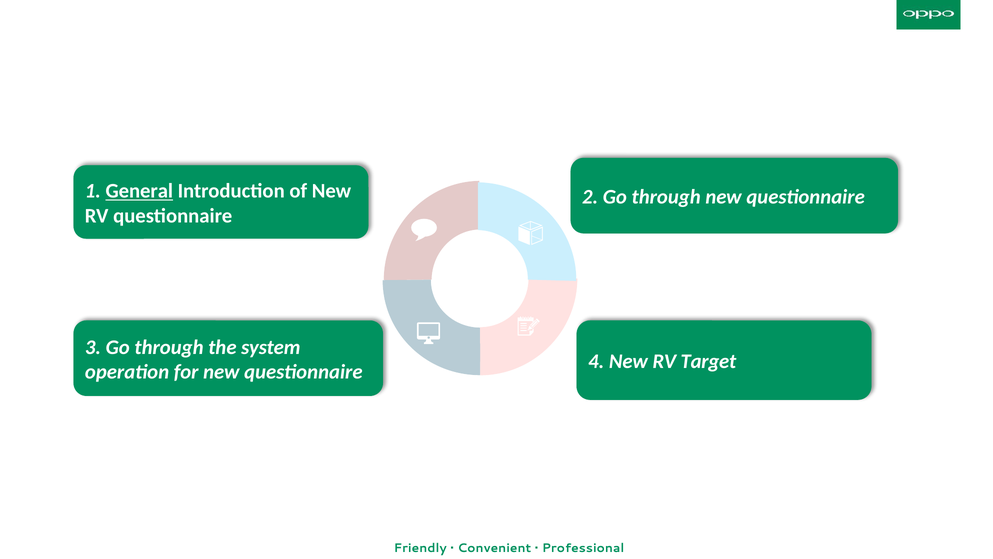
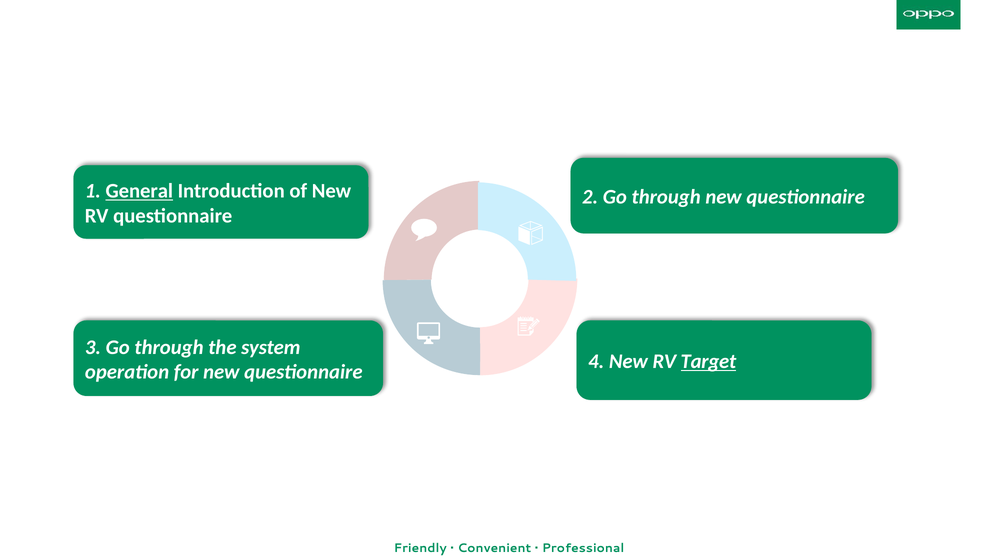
Target underline: none -> present (708, 361)
